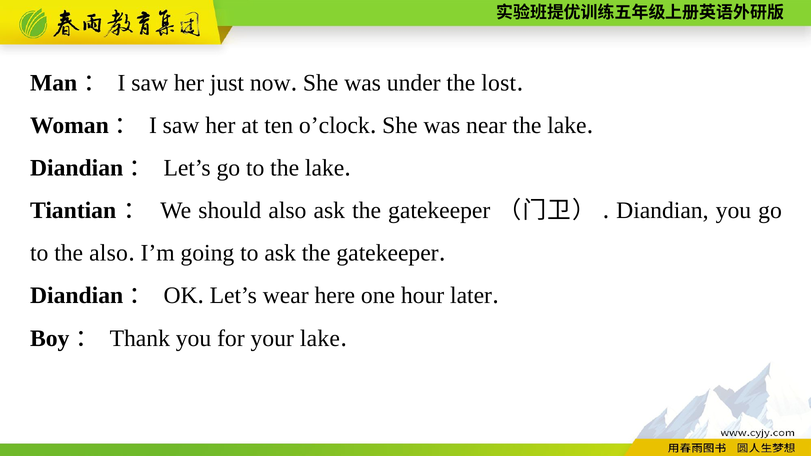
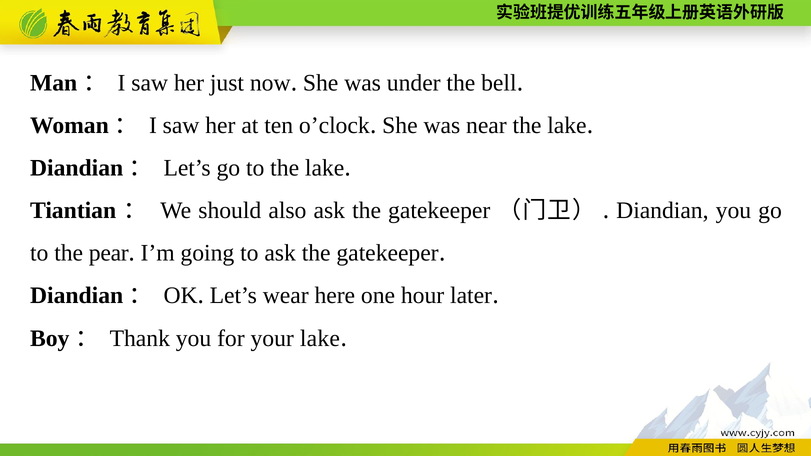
lost: lost -> bell (499, 83)
the also: also -> pear (109, 253)
